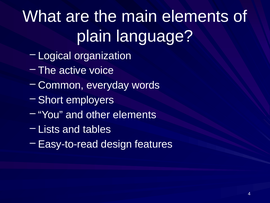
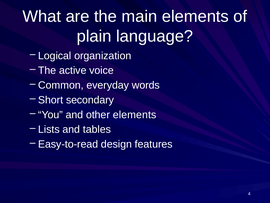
employers: employers -> secondary (90, 100)
